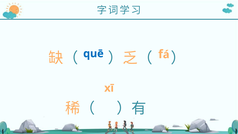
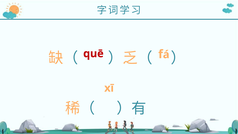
quē colour: blue -> red (93, 54)
